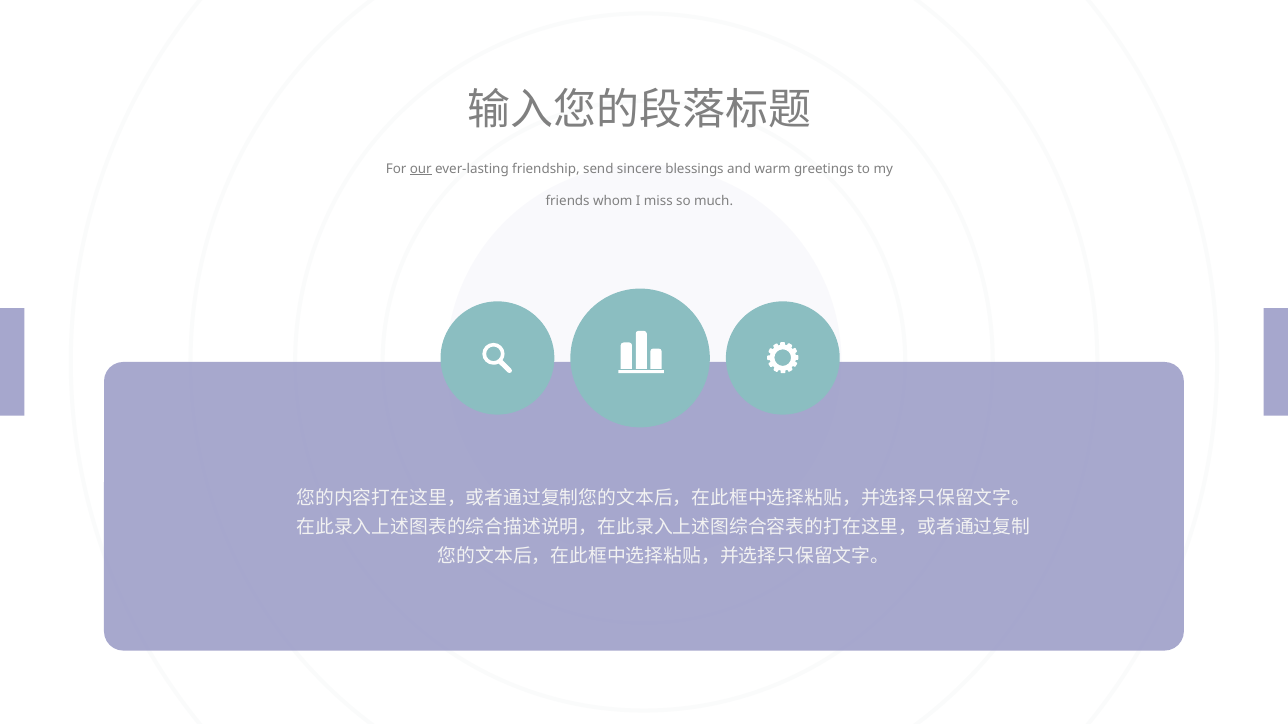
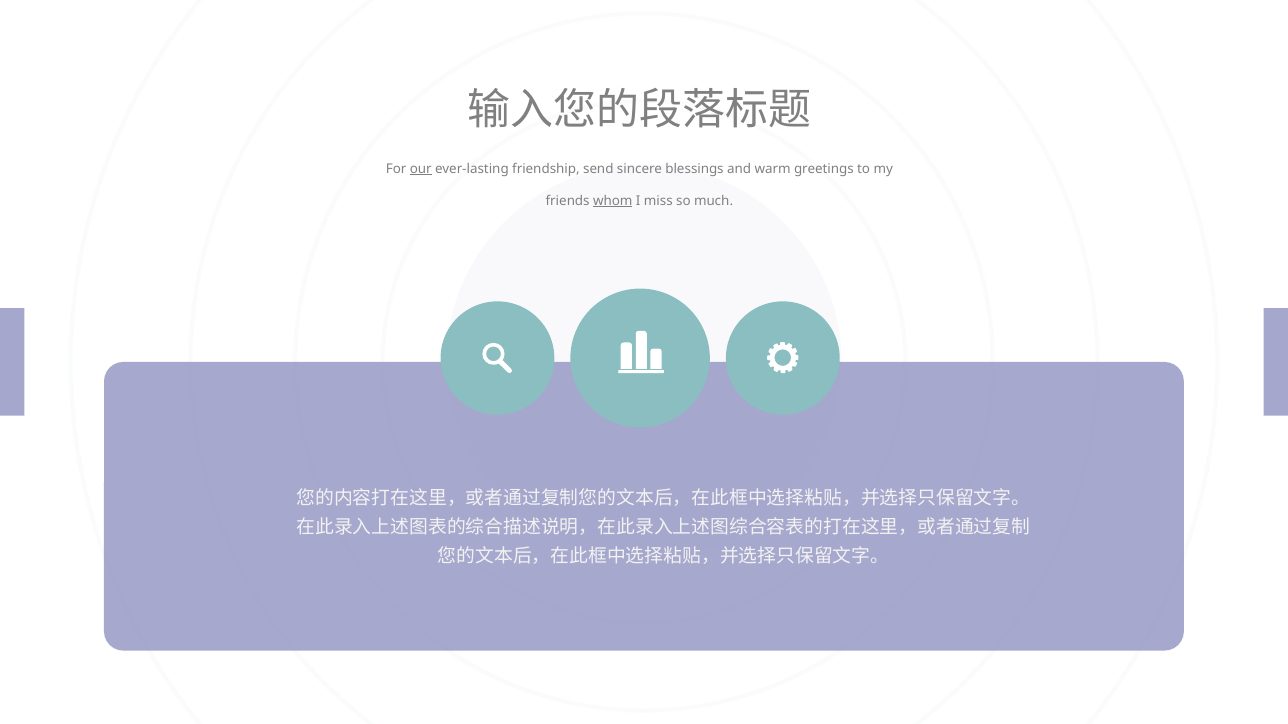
whom underline: none -> present (613, 201)
